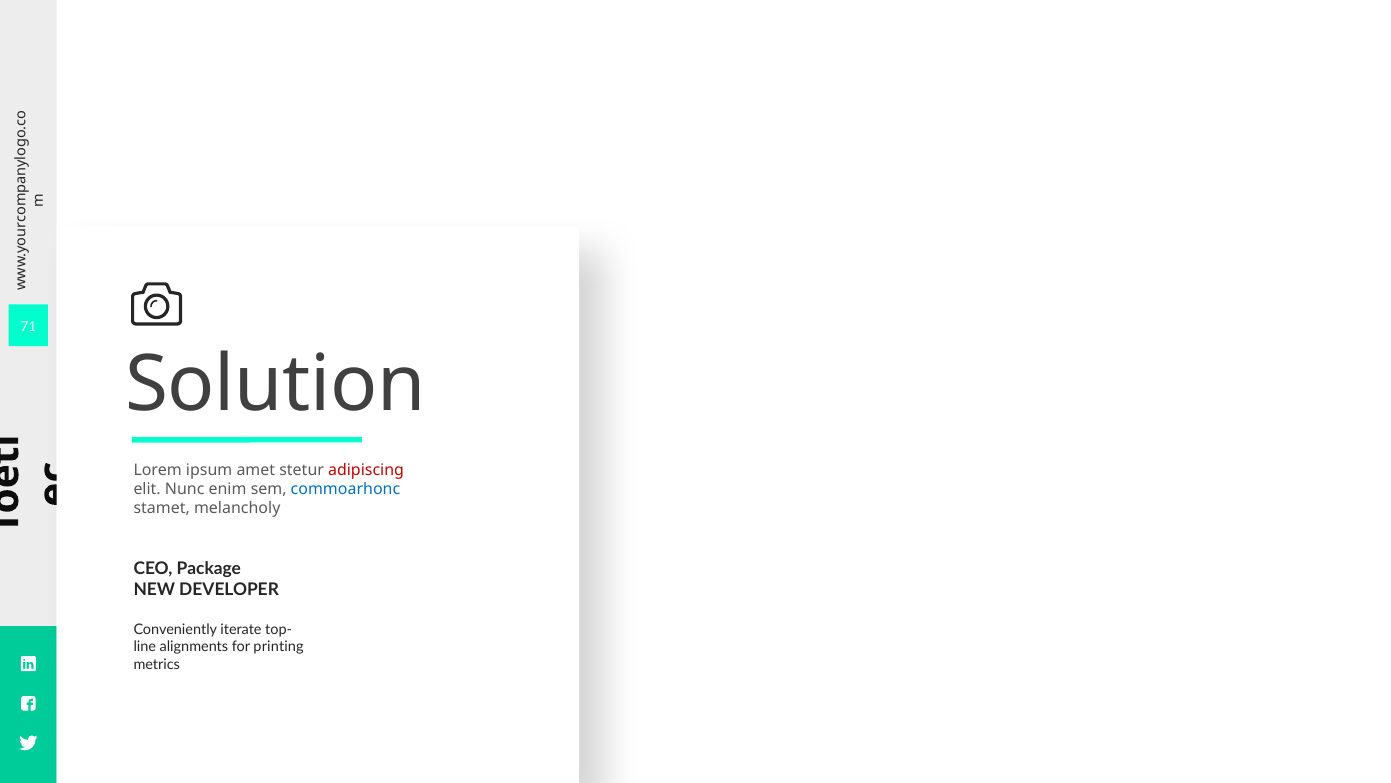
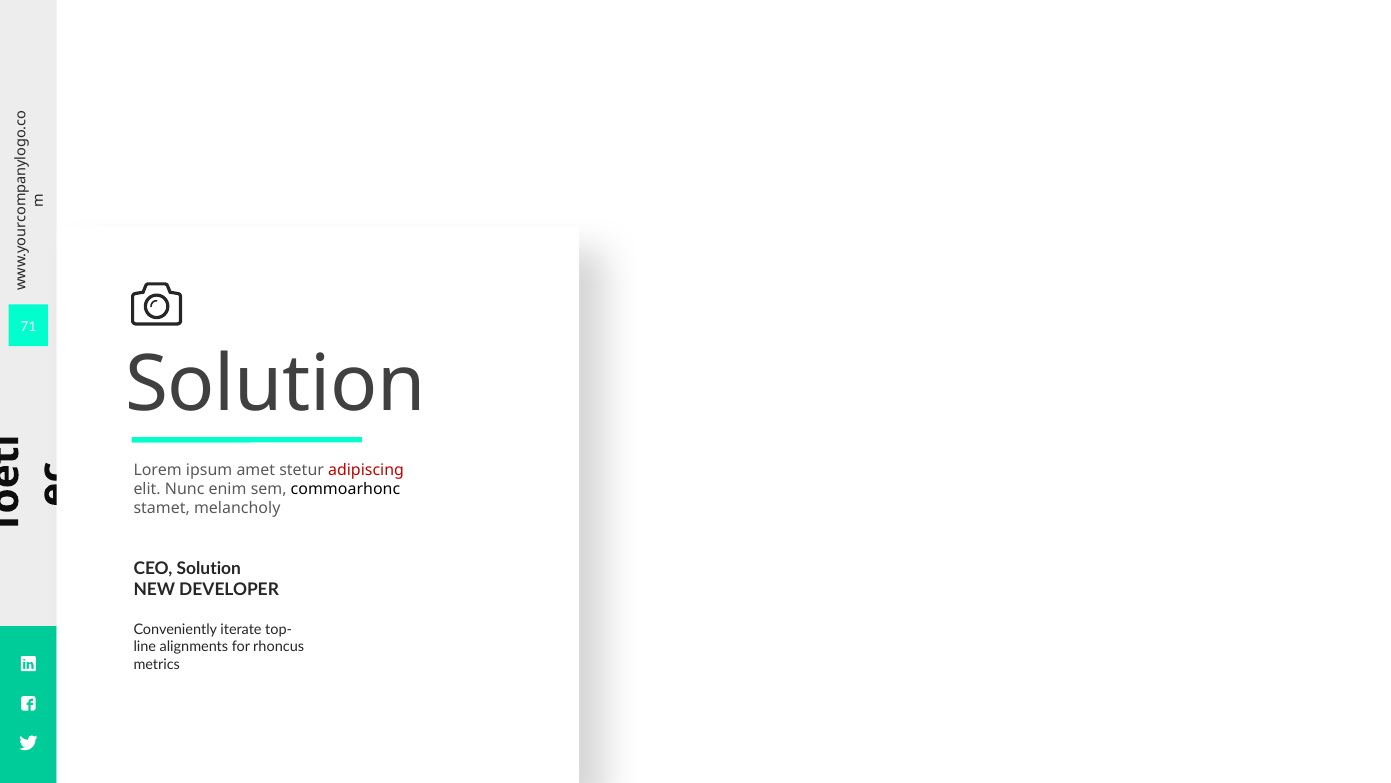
commoarhonc colour: blue -> black (345, 489)
CEO Package: Package -> Solution (209, 569)
printing: printing -> rhoncus (279, 647)
